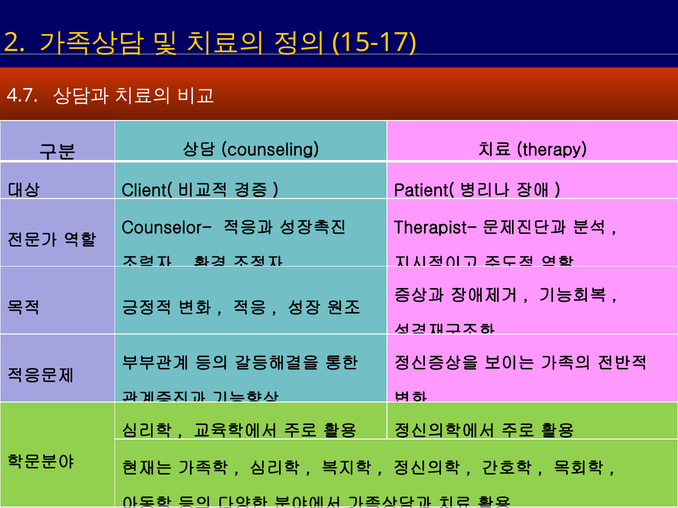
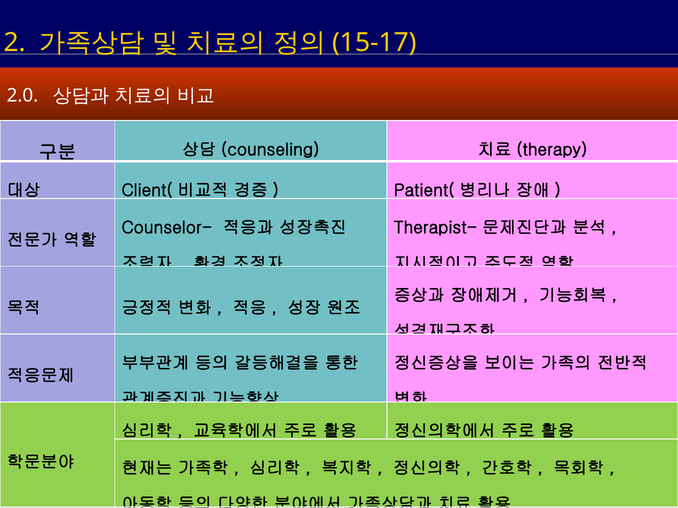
4.7: 4.7 -> 2.0 (22, 96)
